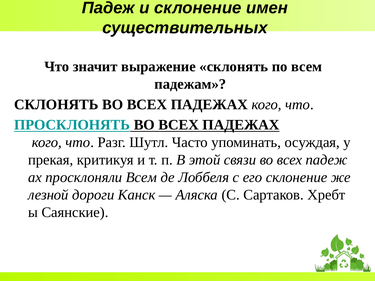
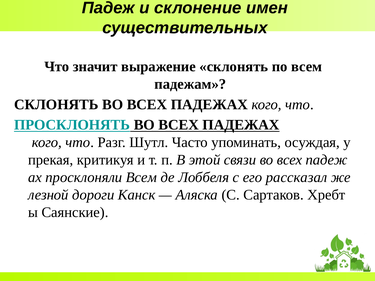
его склонение: склонение -> рассказал (297, 178)
